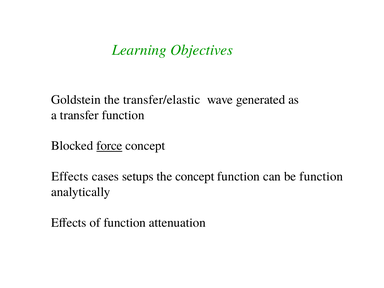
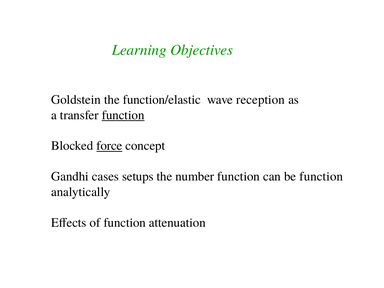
transfer/elastic: transfer/elastic -> function/elastic (162, 100)
generated: generated -> reception (261, 100)
function underline: none -> present (123, 115)
Effects: Effects -> Gandhi (70, 176)
the concept: concept -> number (195, 176)
